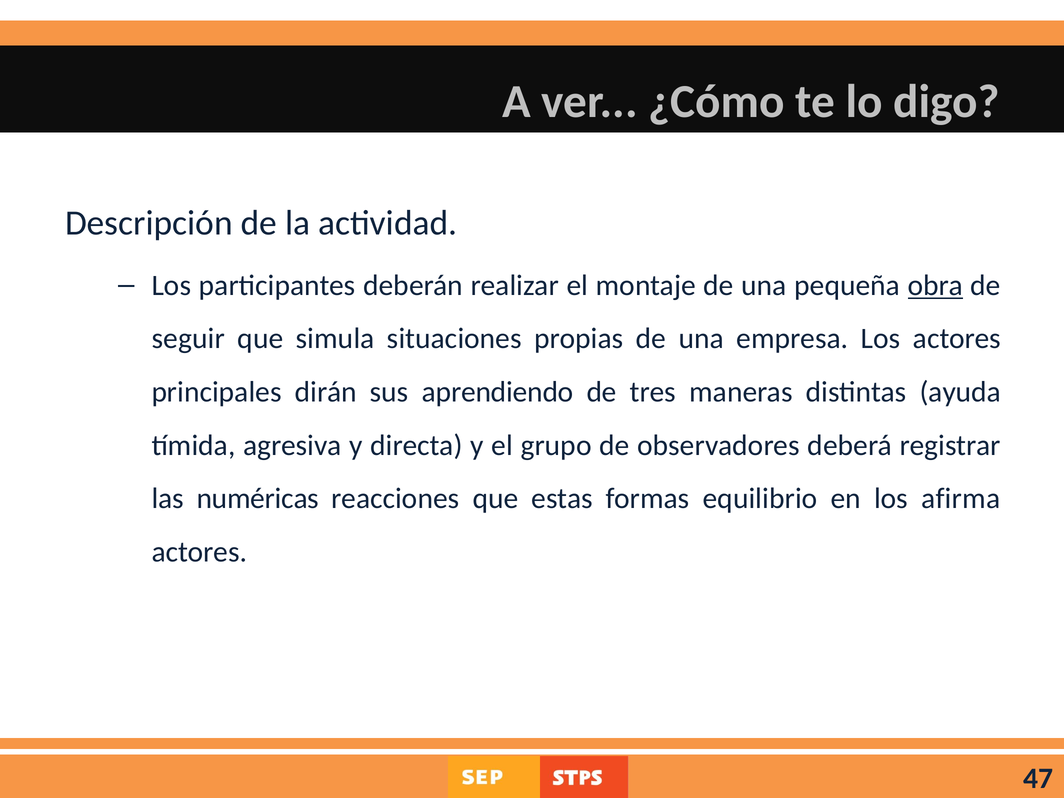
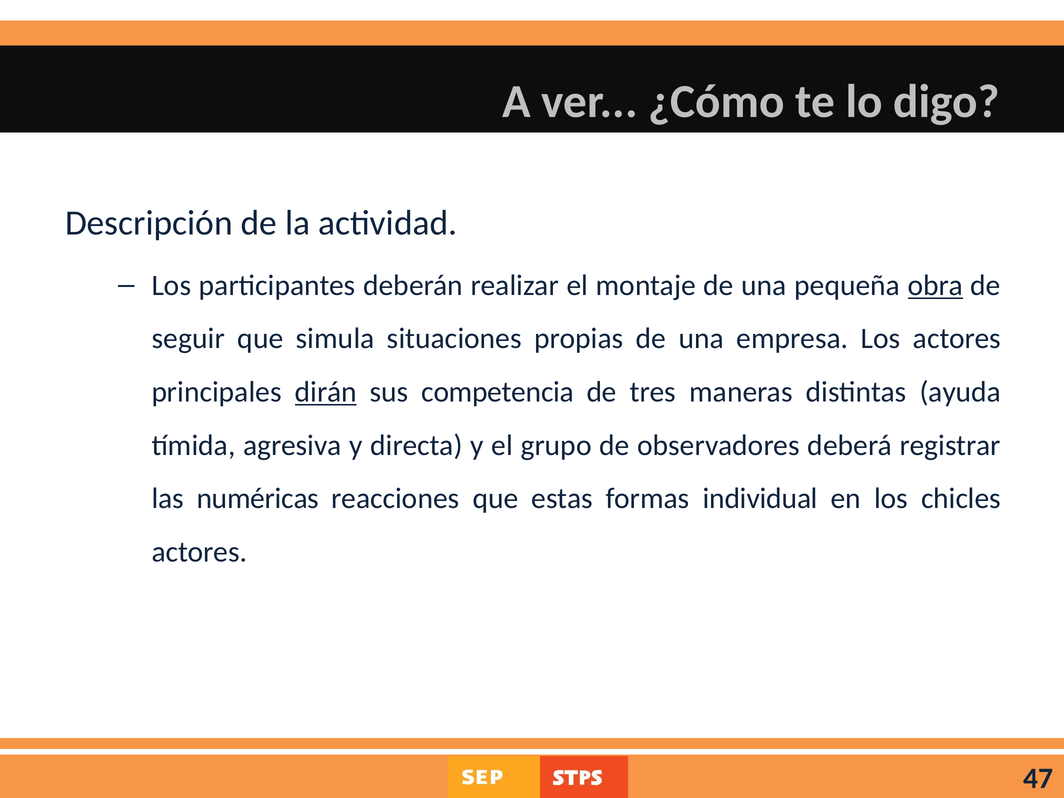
dirán underline: none -> present (326, 392)
aprendiendo: aprendiendo -> competencia (498, 392)
equilibrio: equilibrio -> individual (760, 499)
afirma: afirma -> chicles (961, 499)
